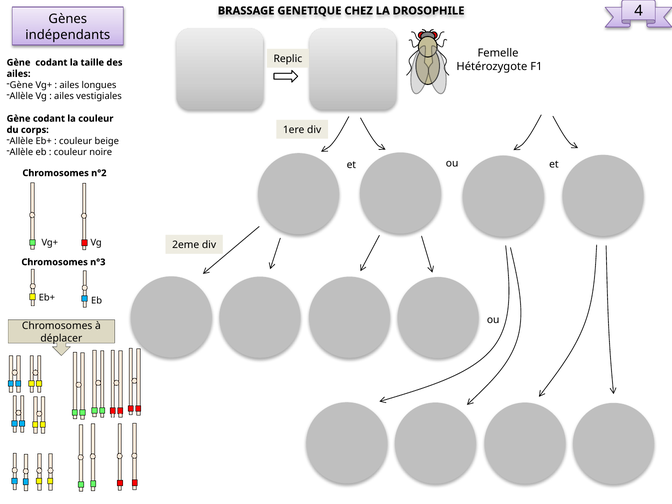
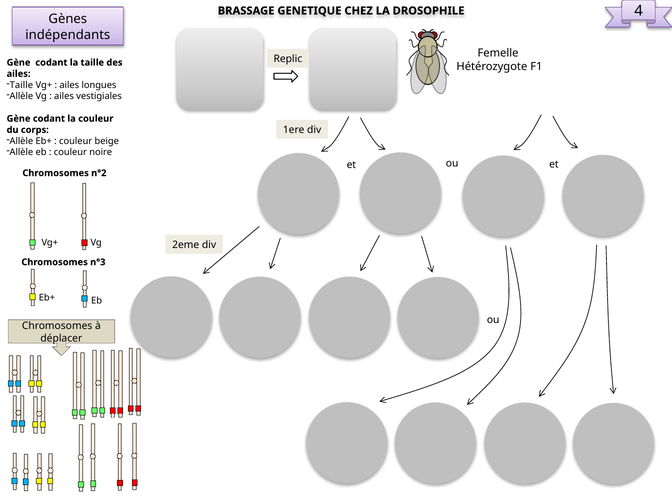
Gène: Gène -> Taille (21, 85)
